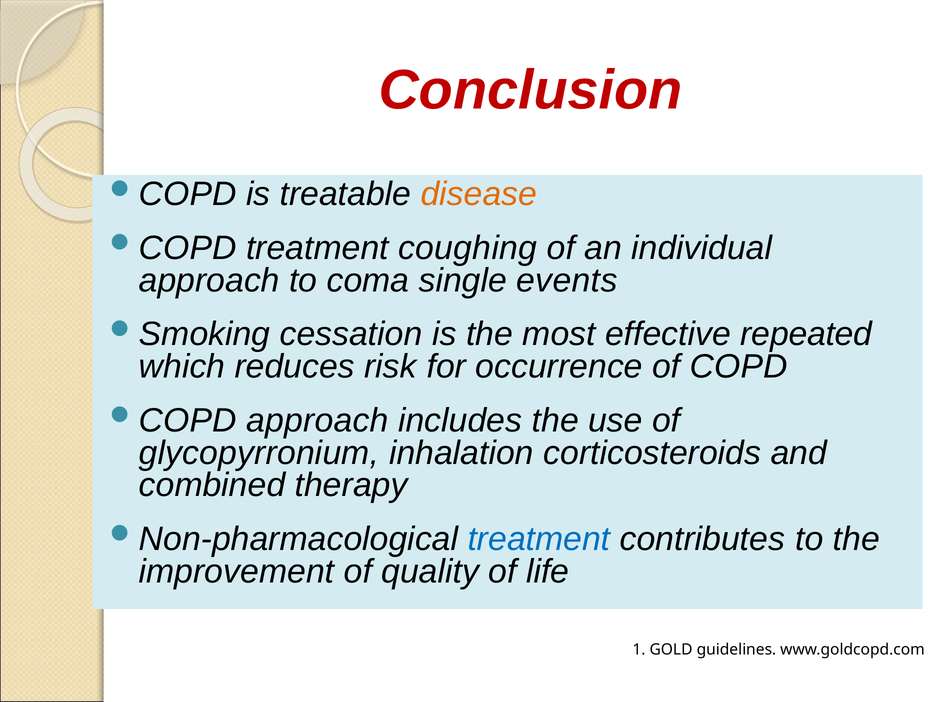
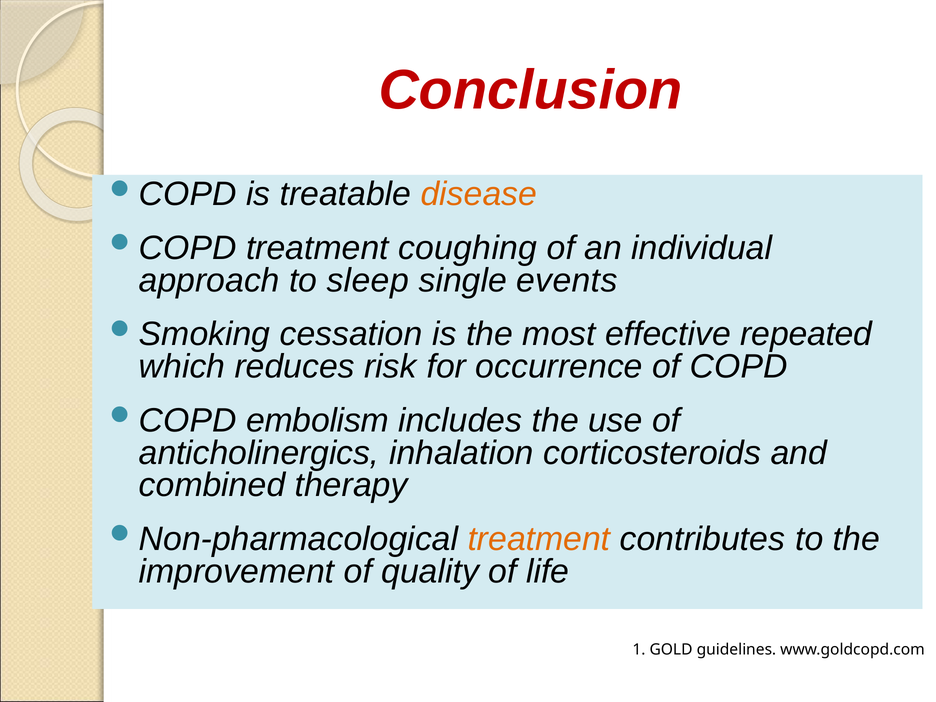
coma: coma -> sleep (368, 281)
approach: approach -> embolism (317, 420)
glycopyrronium: glycopyrronium -> anticholinergics (259, 453)
treatment colour: blue -> orange (539, 539)
